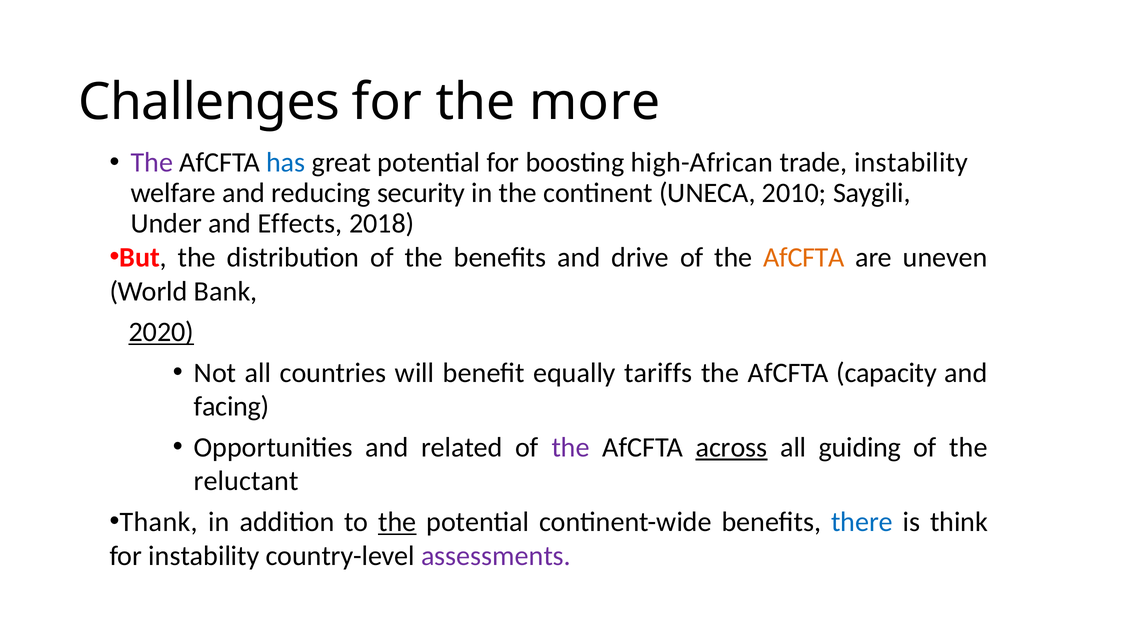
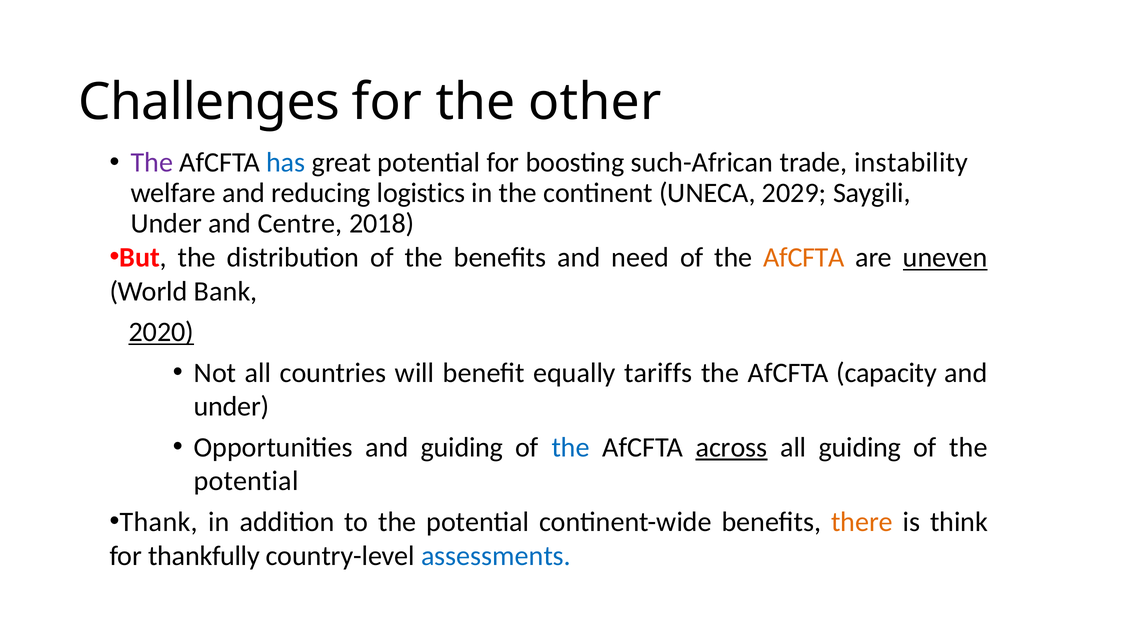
more: more -> other (595, 102)
high-African: high-African -> such-African (702, 163)
security: security -> logistics (421, 193)
2010: 2010 -> 2029 (794, 193)
Effects: Effects -> Centre (300, 223)
drive: drive -> need (640, 257)
uneven underline: none -> present (945, 257)
facing: facing -> under (232, 407)
and related: related -> guiding (462, 447)
the colour: purple -> blue (571, 447)
reluctant: reluctant -> potential (246, 481)
the underline: present -> none (397, 522)
there colour: blue -> orange (862, 522)
for instability: instability -> thankfully (204, 556)
assessments colour: purple -> blue (496, 556)
